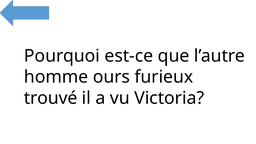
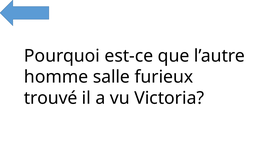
ours: ours -> salle (111, 77)
